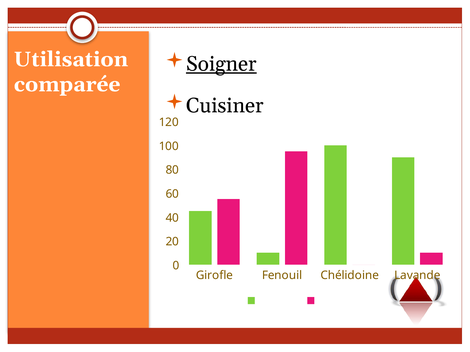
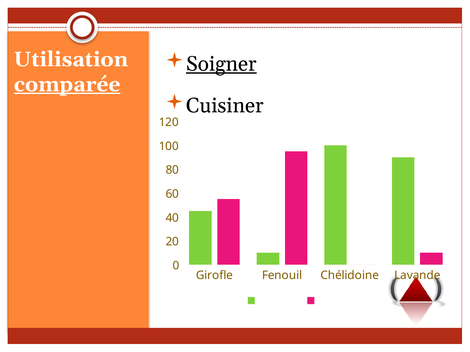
comparée underline: none -> present (67, 84)
